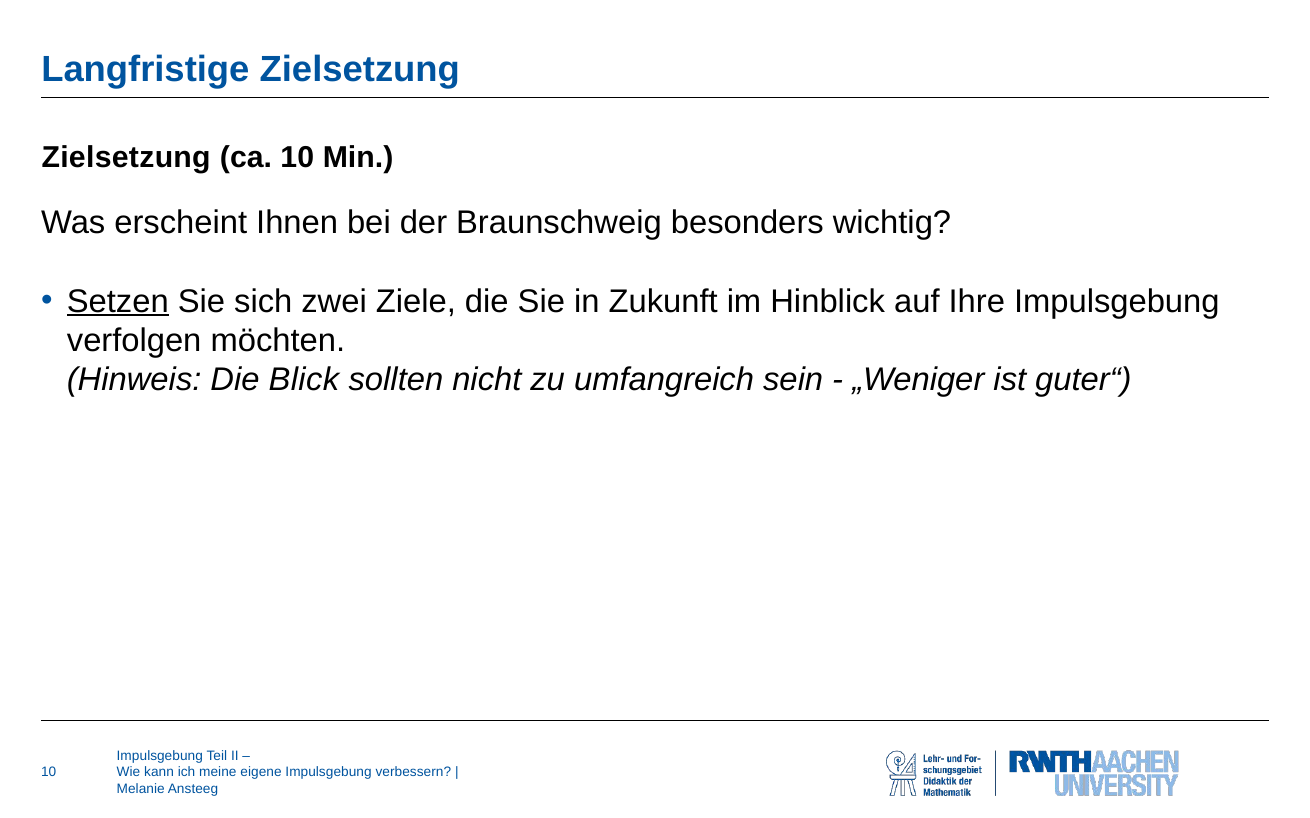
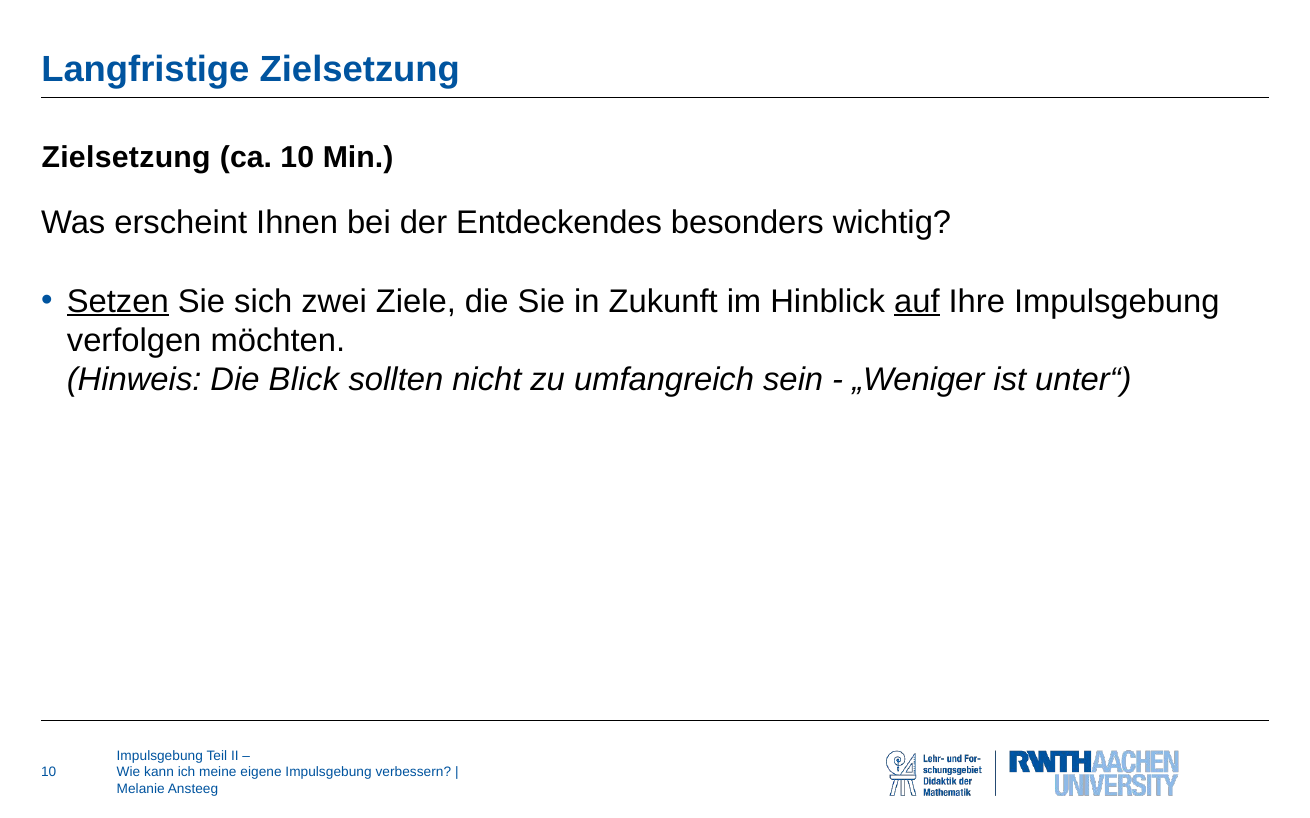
Braunschweig: Braunschweig -> Entdeckendes (559, 223)
auf underline: none -> present (917, 302)
guter“: guter“ -> unter“ (1083, 380)
